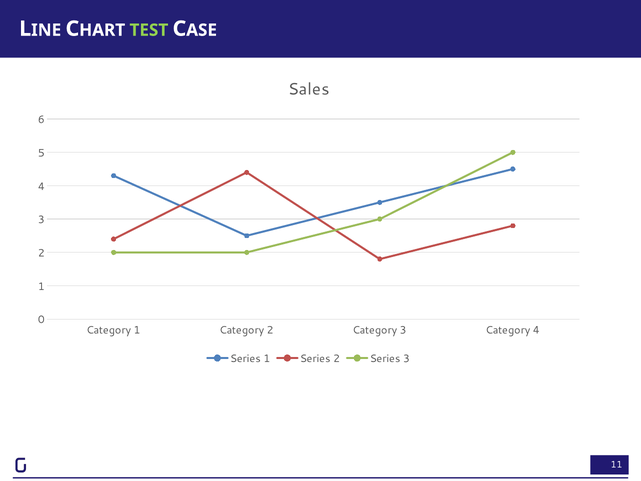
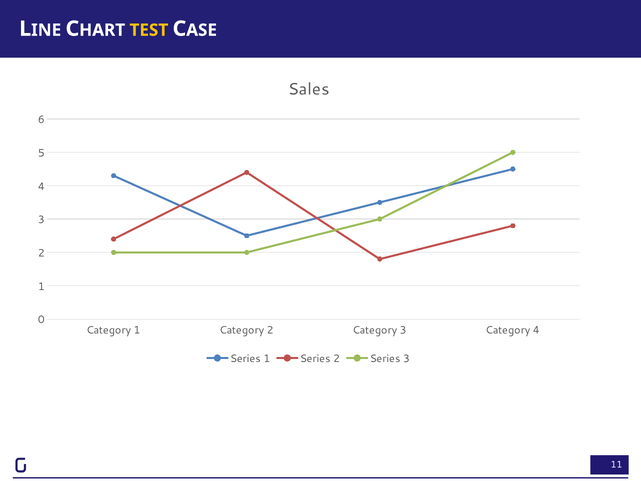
TEST colour: light green -> yellow (149, 30)
